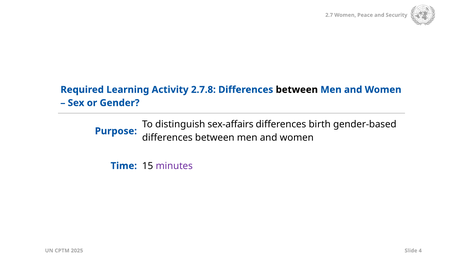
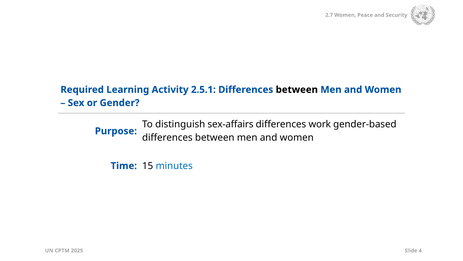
2.7.8: 2.7.8 -> 2.5.1 (203, 89)
birth: birth -> work (320, 124)
minutes colour: purple -> blue (174, 166)
